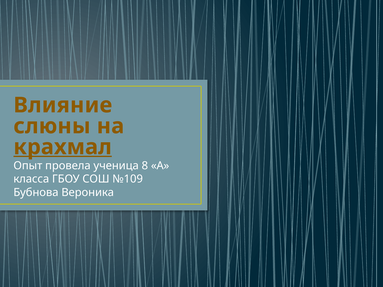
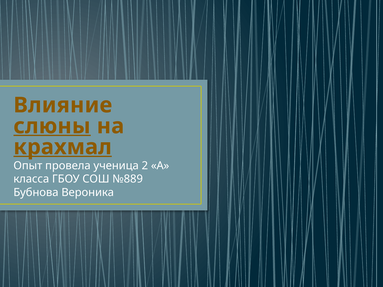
слюны underline: none -> present (52, 126)
8: 8 -> 2 (145, 166)
№109: №109 -> №889 (128, 179)
